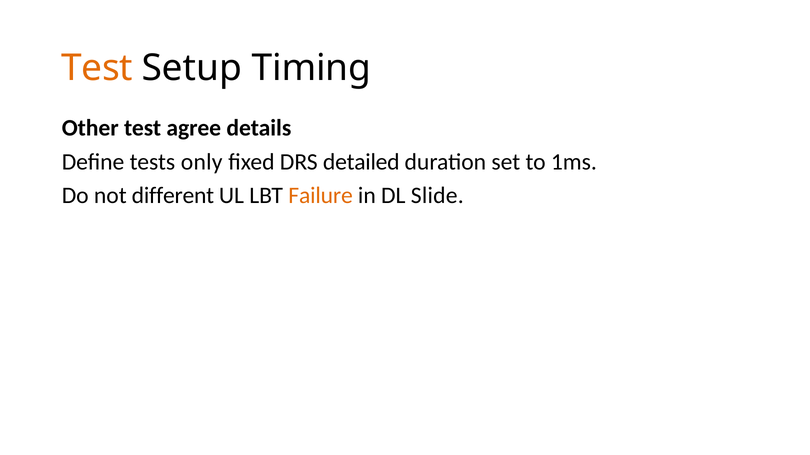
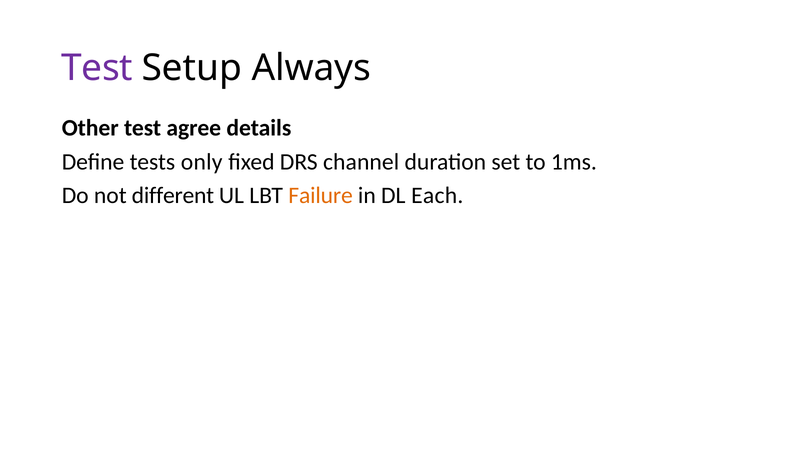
Test colour: orange -> purple (97, 68)
Timing: Timing -> Always (311, 68)
detailed: detailed -> channel (361, 162)
Slide: Slide -> Each (437, 196)
